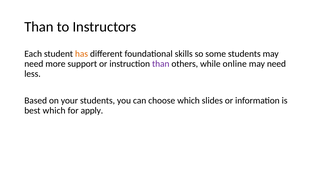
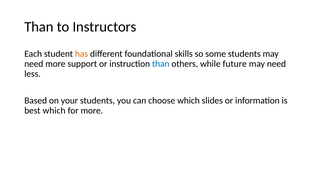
than colour: purple -> blue (161, 64)
online: online -> future (235, 64)
for apply: apply -> more (92, 111)
